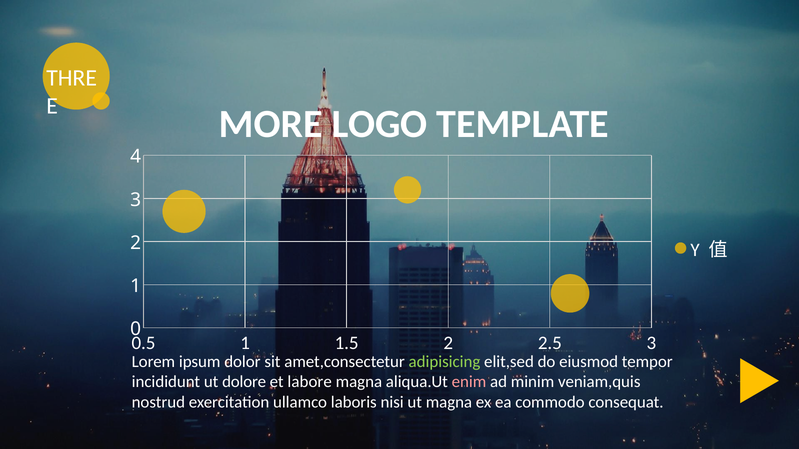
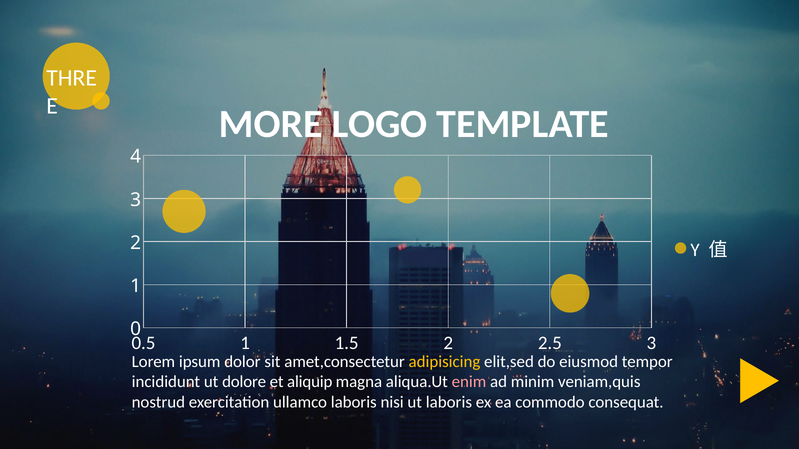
adipisicing colour: light green -> yellow (444, 362)
labore: labore -> aliquip (310, 382)
ut magna: magna -> laboris (449, 403)
